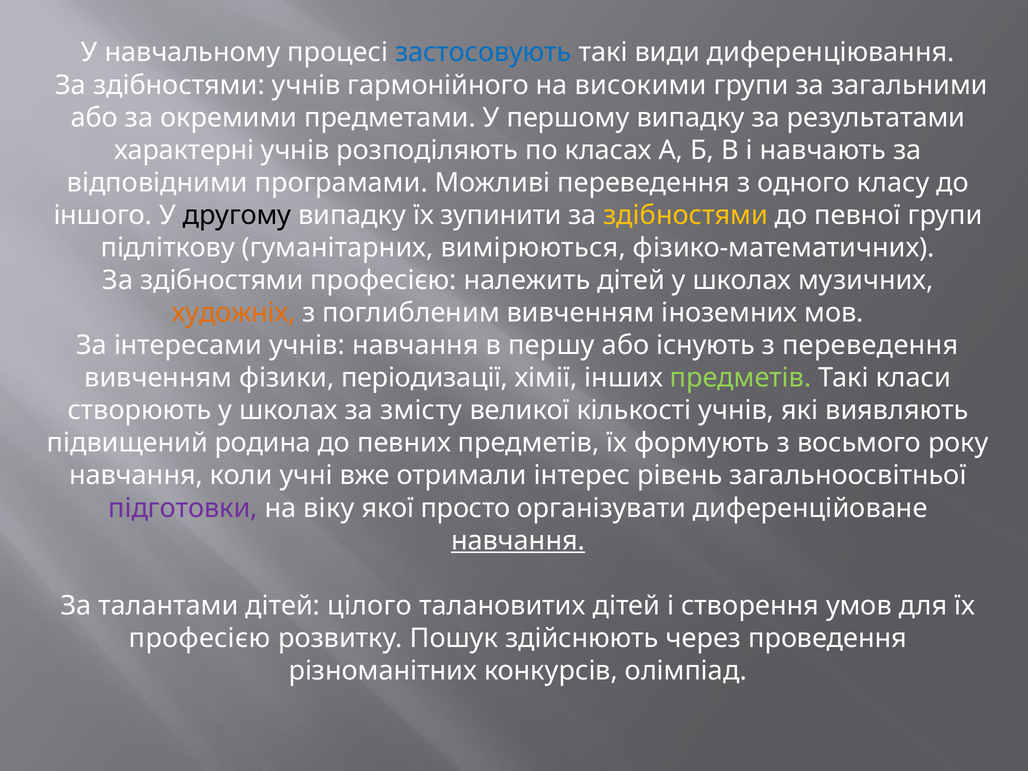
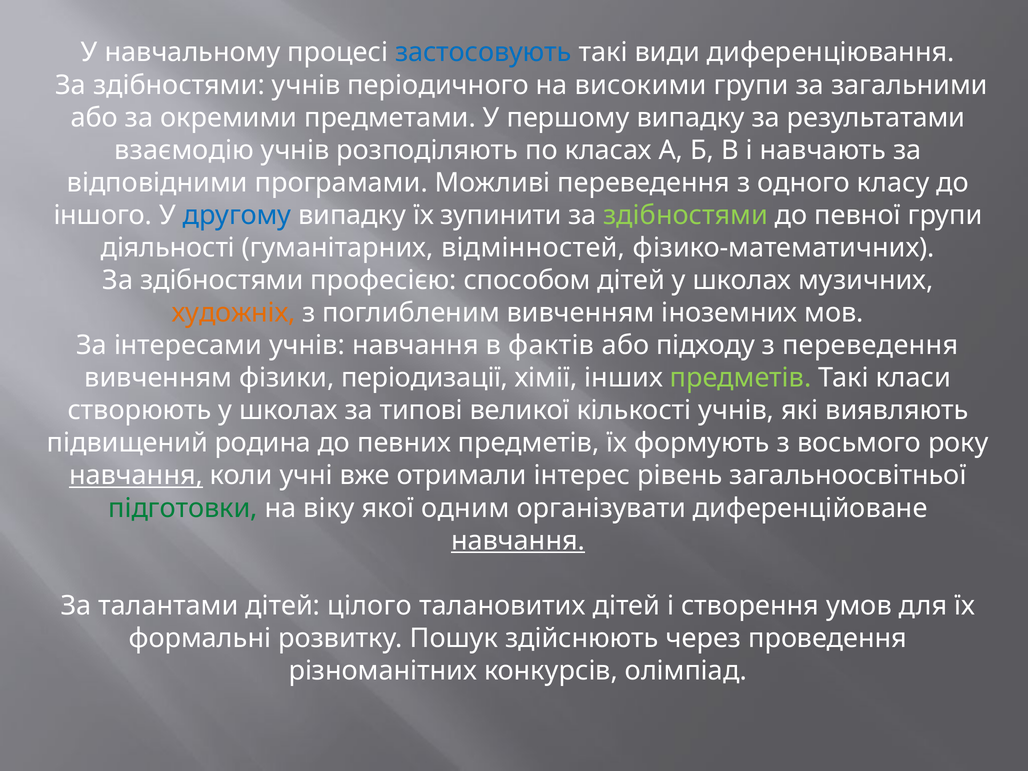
гармонійного: гармонійного -> періодичного (438, 85)
характерні: характерні -> взаємодію (184, 150)
другому colour: black -> blue (237, 215)
здібностями colour: yellow -> light green (686, 215)
підліткову: підліткову -> діяльності (168, 248)
вимірюються: вимірюються -> відмінностей (533, 248)
належить: належить -> способом (527, 280)
першу: першу -> фактів (551, 345)
існують: існують -> підходу (706, 345)
змісту: змісту -> типові (421, 410)
навчання underline: none -> present (136, 476)
підготовки colour: purple -> green (183, 508)
просто: просто -> одним (465, 508)
професією: професією -> формальні (200, 638)
